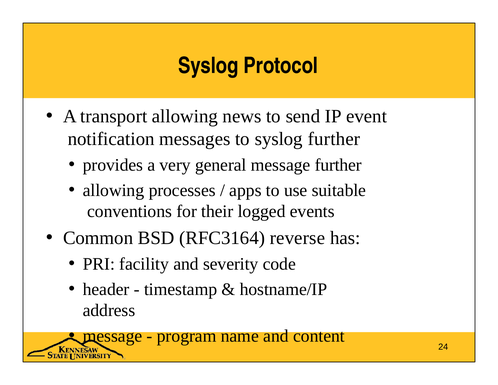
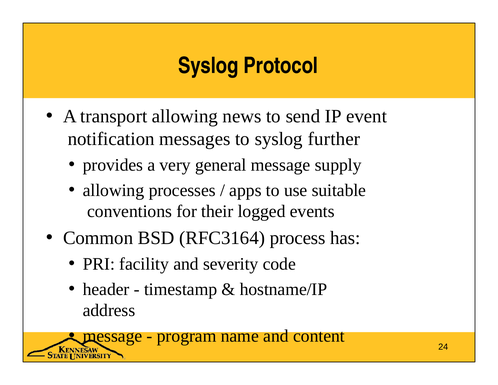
message further: further -> supply (338, 165)
reverse: reverse -> process (298, 238)
